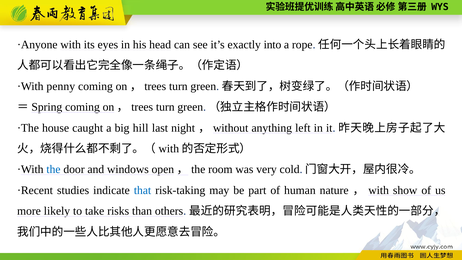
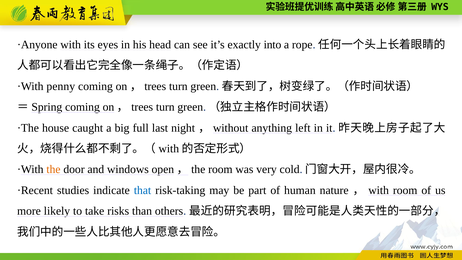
hill: hill -> full (141, 128)
the colour: blue -> orange (53, 169)
with show: show -> room (405, 190)
